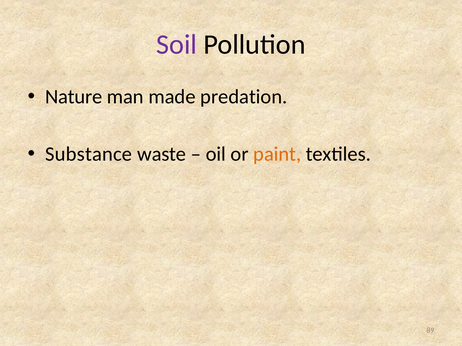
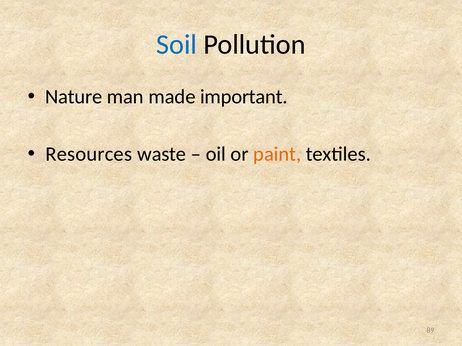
Soil colour: purple -> blue (177, 45)
predation: predation -> important (244, 97)
Substance: Substance -> Resources (89, 154)
